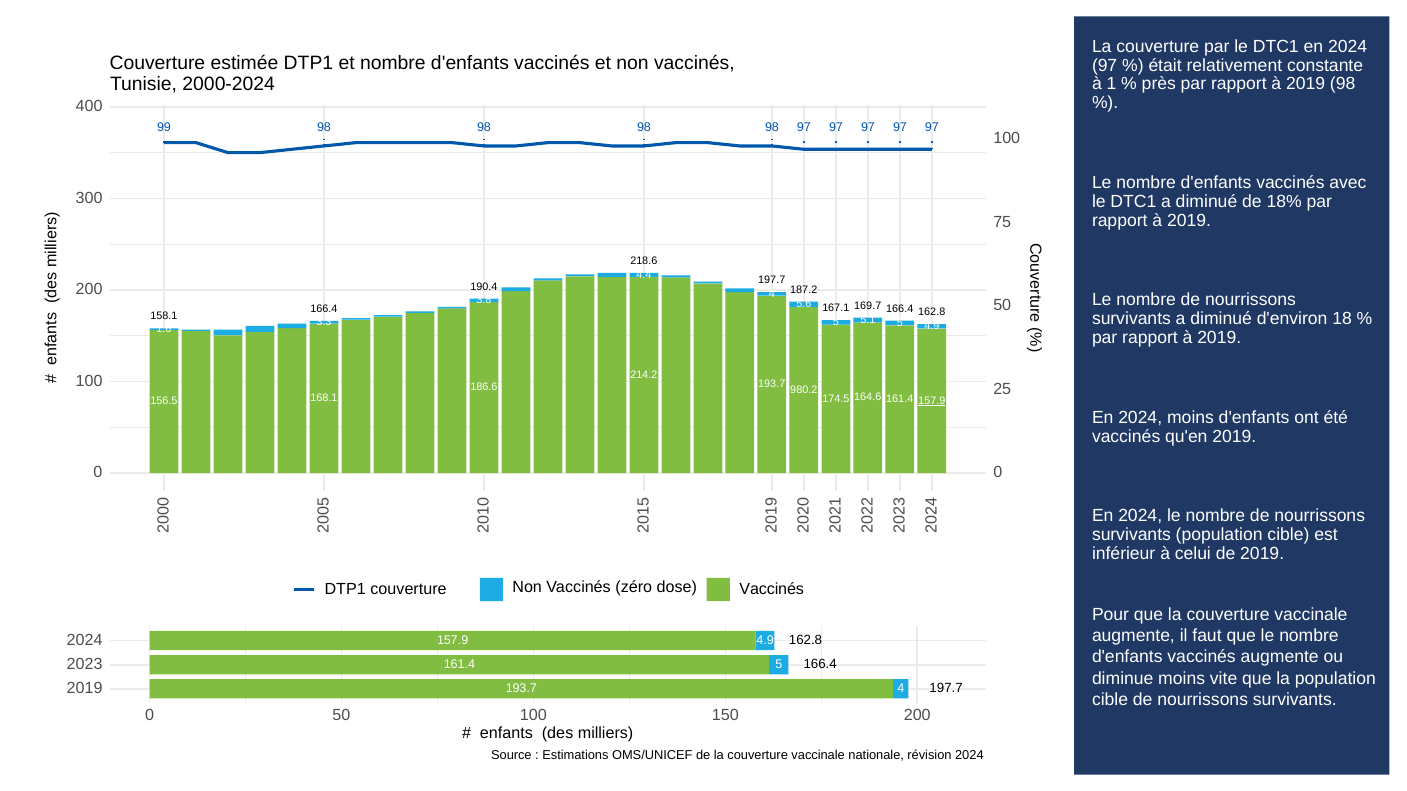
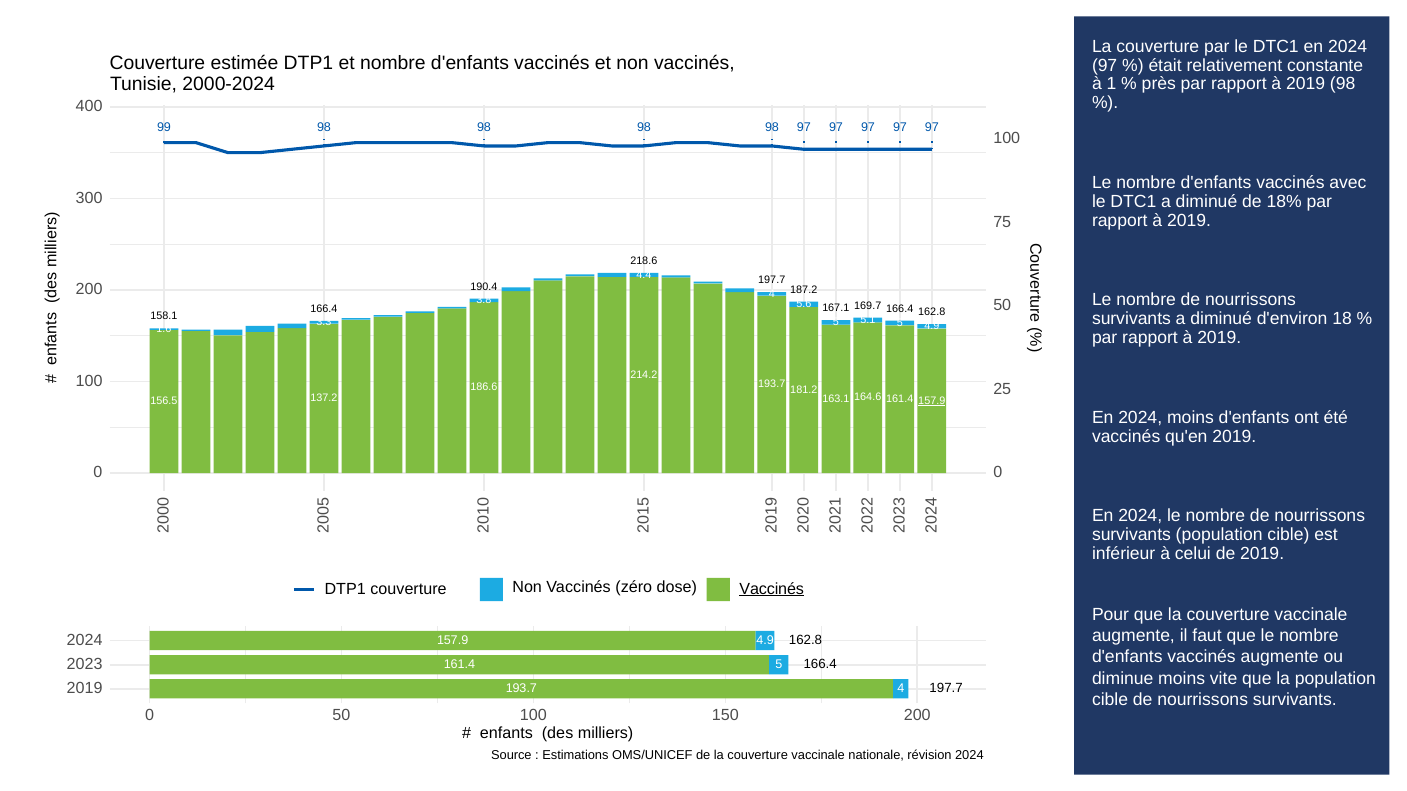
980.2: 980.2 -> 181.2 (804, 390)
168.1: 168.1 -> 137.2 (324, 398)
174.5: 174.5 -> 163.1 (836, 399)
Vaccinés underline: none -> present (772, 589)
